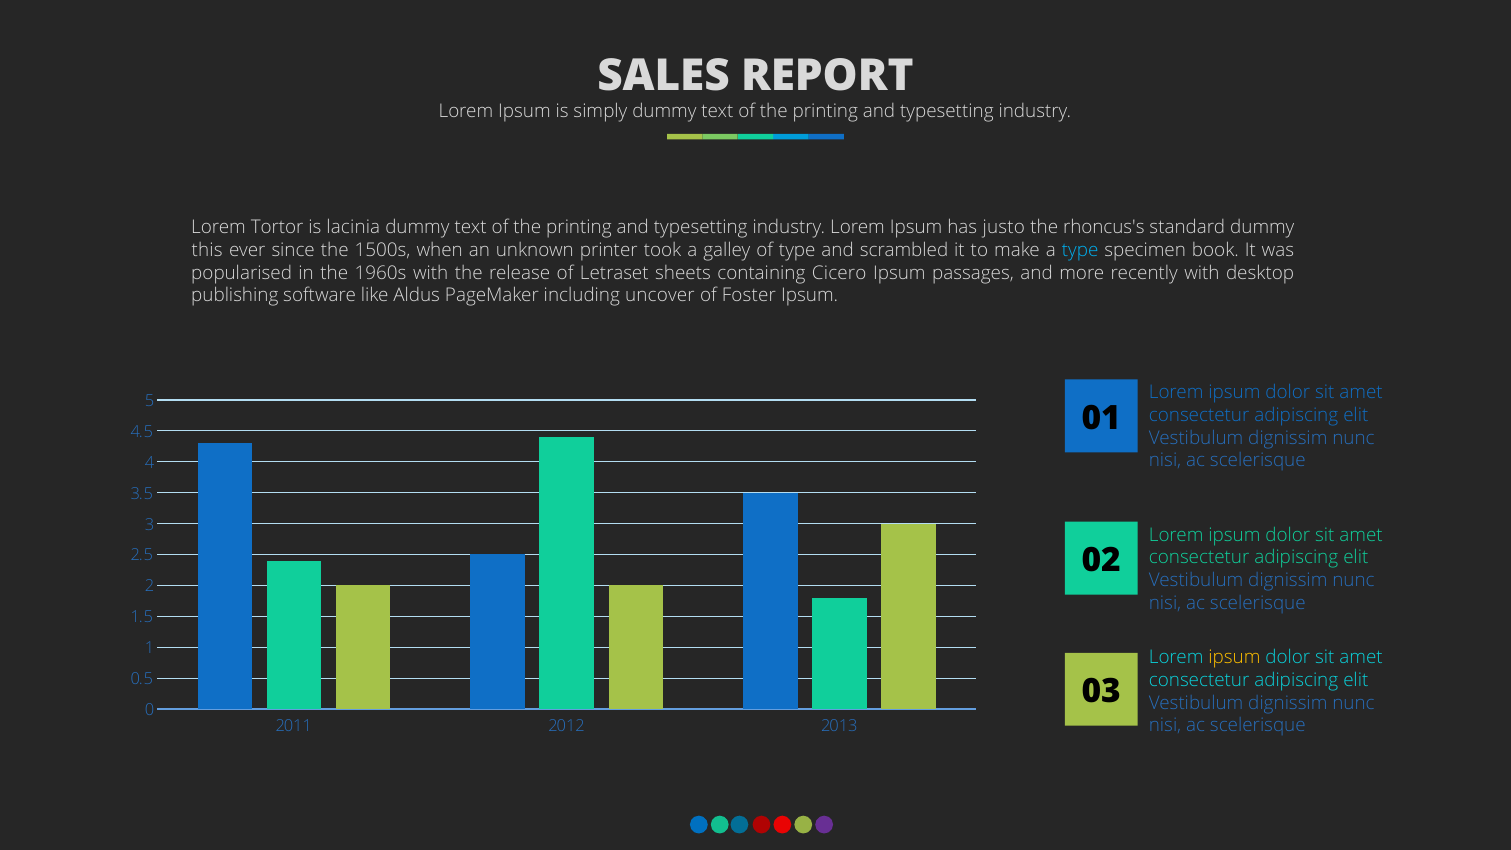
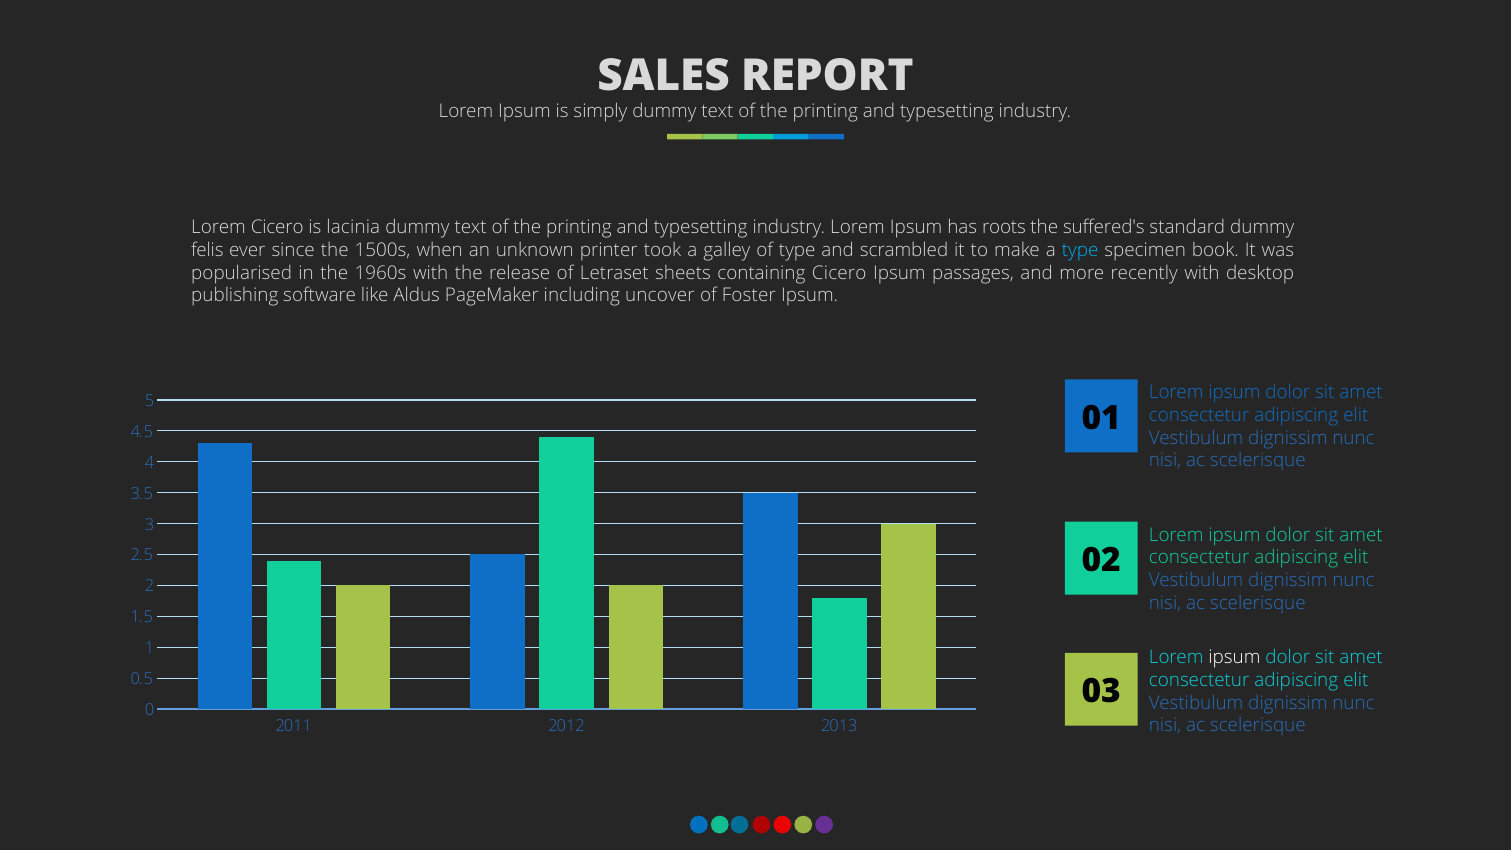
Lorem Tortor: Tortor -> Cicero (277, 228)
justo: justo -> roots (1004, 228)
rhoncus's: rhoncus's -> suffered's (1104, 228)
this: this -> felis (207, 250)
ipsum colour: yellow -> white (1234, 658)
